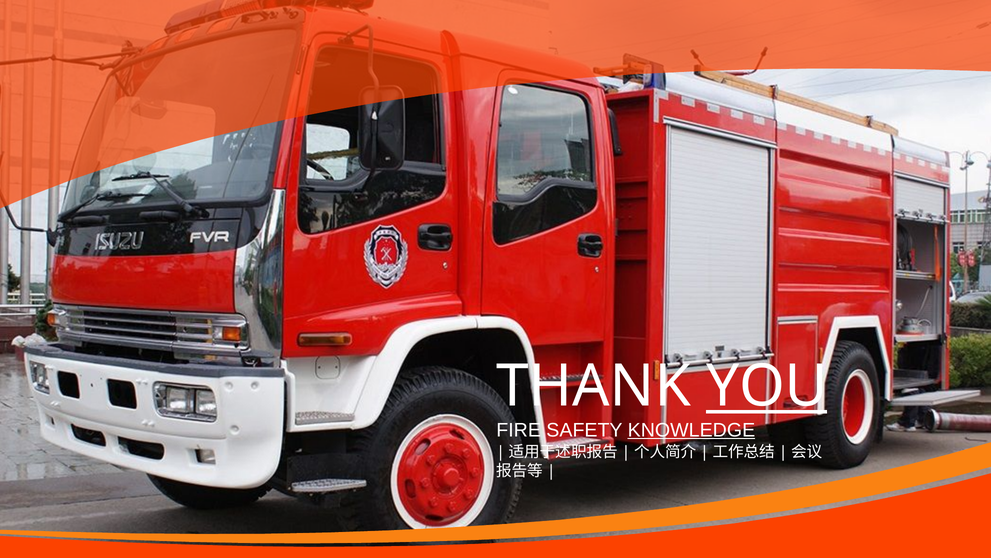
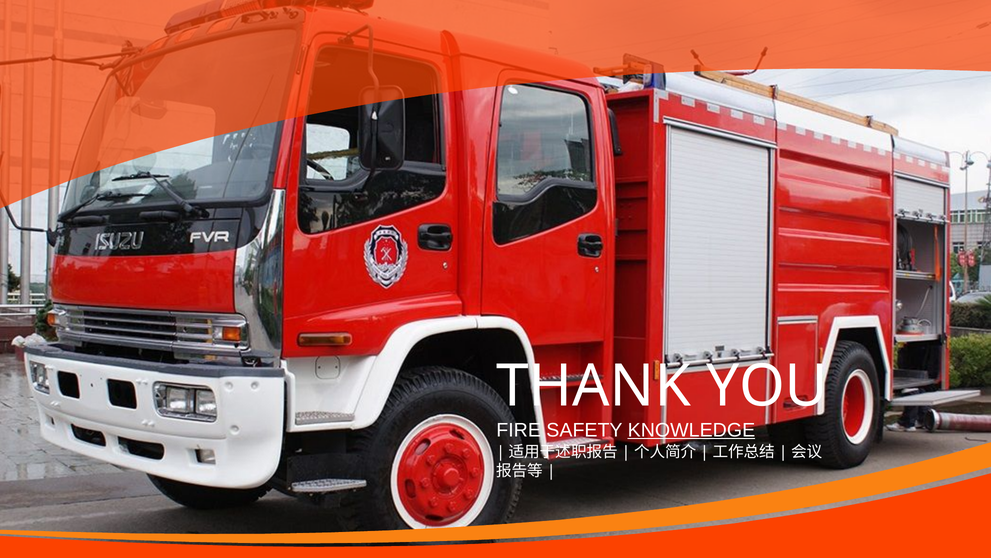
YOU underline: present -> none (767, 386)
